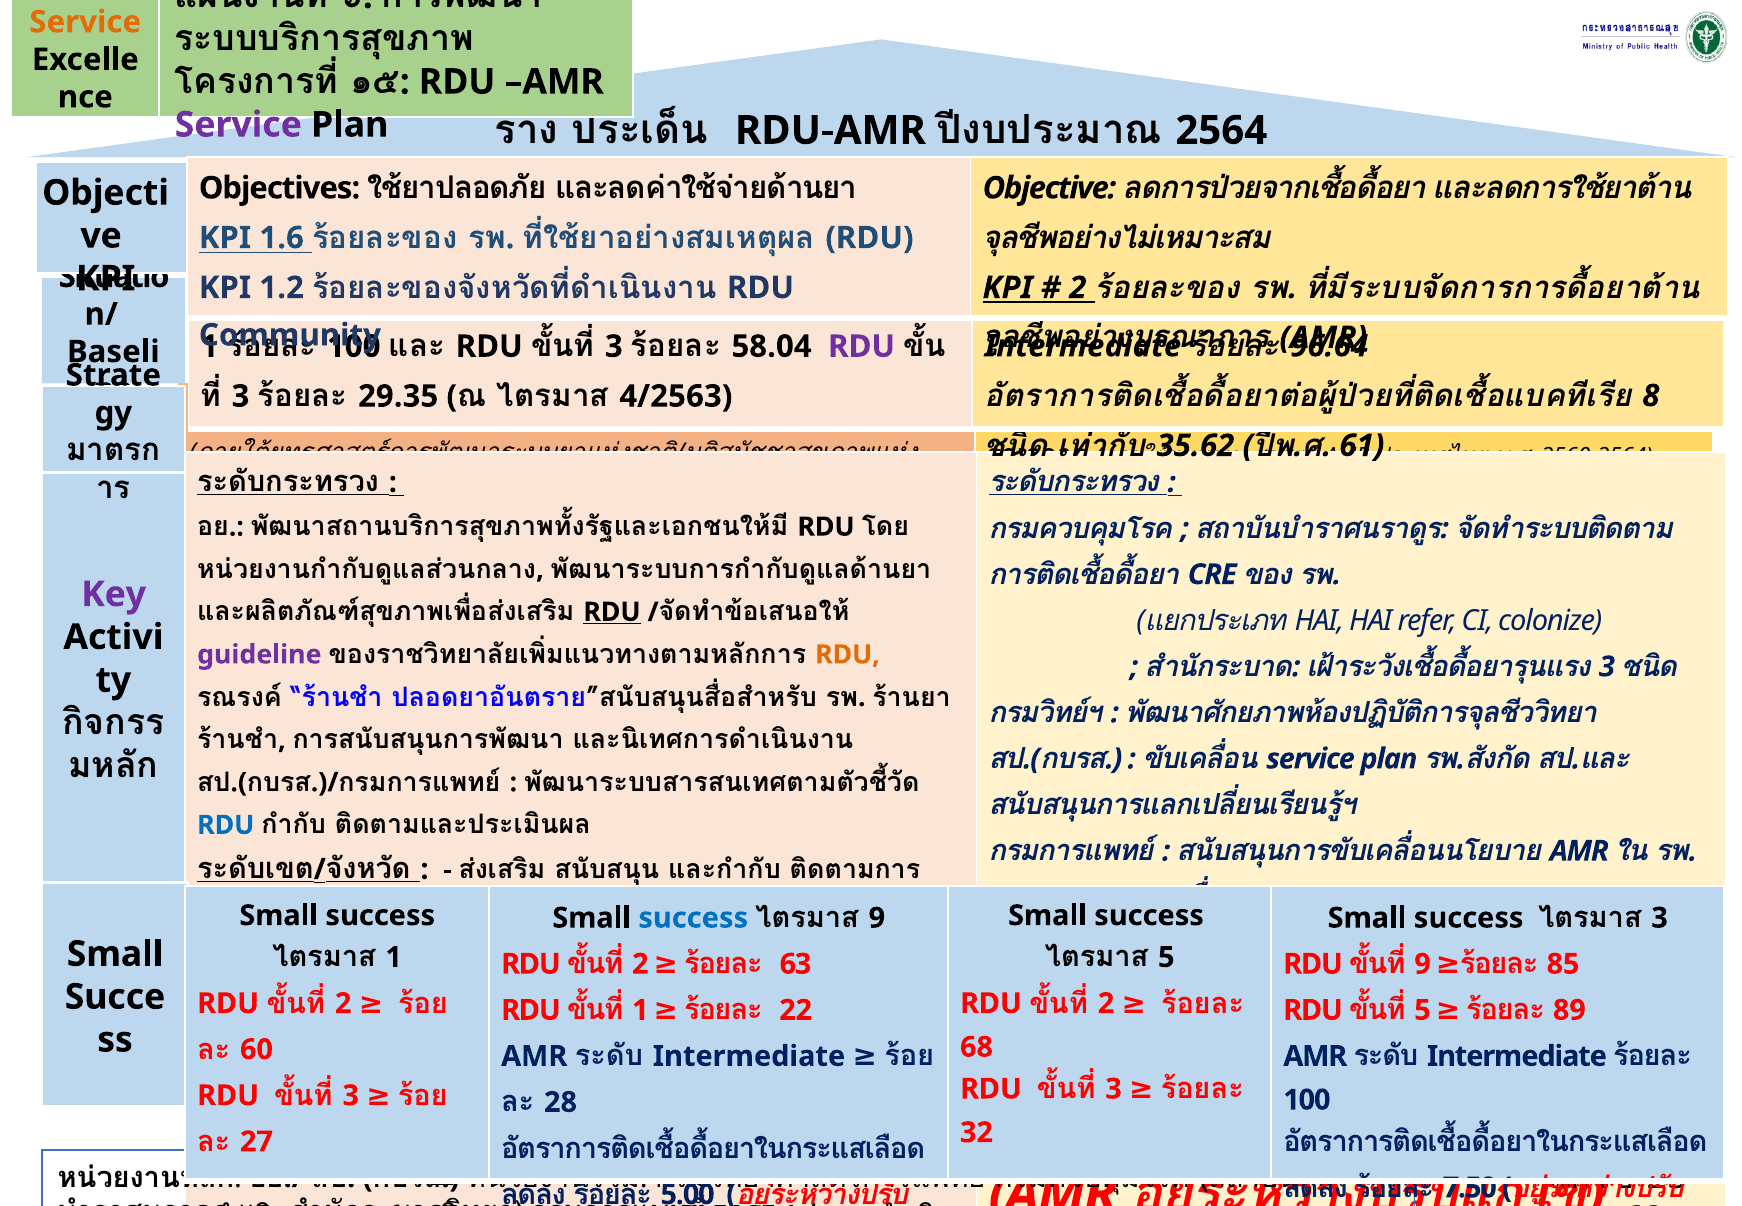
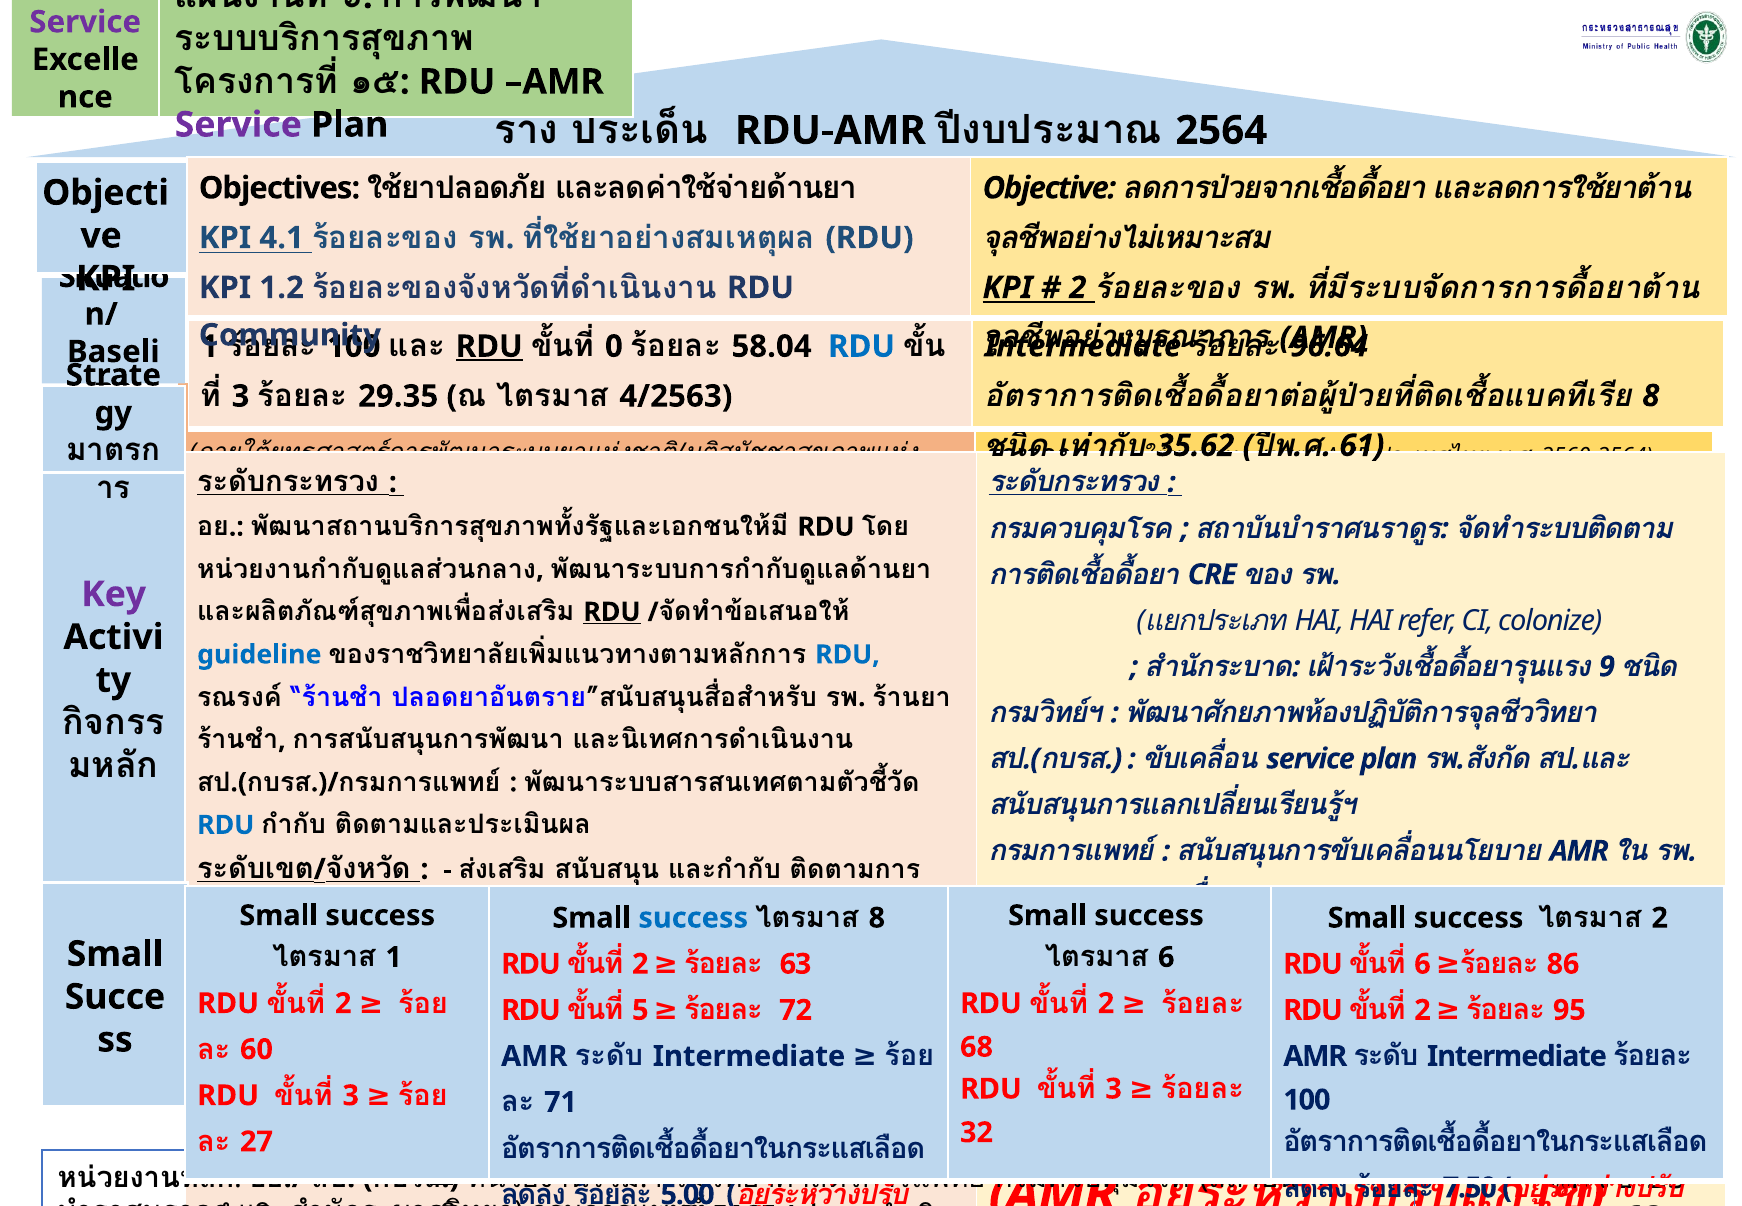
Service colour: orange -> purple (85, 22)
1.6: 1.6 -> 4.1 (282, 238)
RDU underline: none -> present (489, 346)
3: 3 -> 0 (614, 346)
RDU colour: purple -> blue (862, 346)
guideline colour: purple -> blue (259, 655)
RDU colour: orange -> blue (847, 655)
3: 3 -> 9 (1607, 667)
9: 9 -> 8 (877, 918)
3: 3 -> 2 (1660, 918)
5: 5 -> 6 (1166, 957)
9: 9 -> 6 (1423, 964)
85: 85 -> 86 (1563, 964)
1: 1 -> 5 (640, 1010)
22: 22 -> 72 (796, 1010)
5: 5 -> 2 (1423, 1010)
89: 89 -> 95 (1569, 1010)
28: 28 -> 71 (561, 1102)
